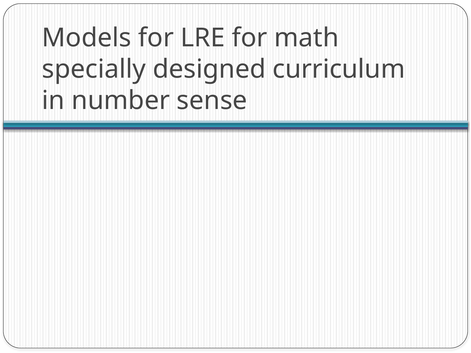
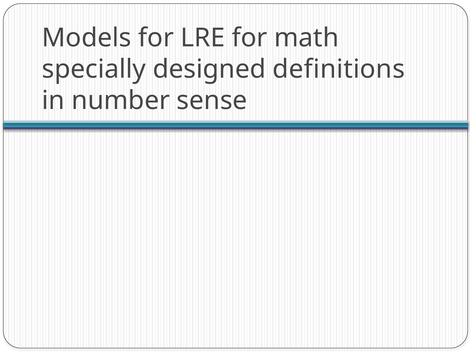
curriculum: curriculum -> definitions (339, 69)
